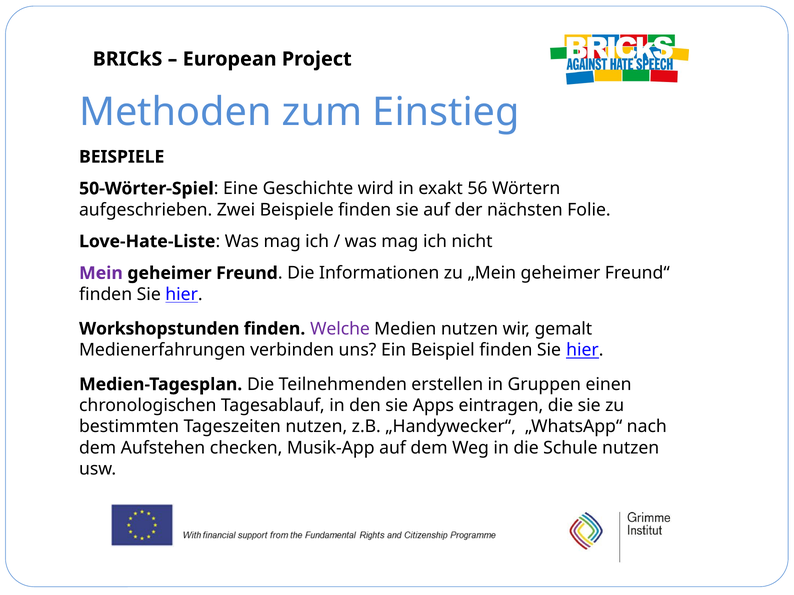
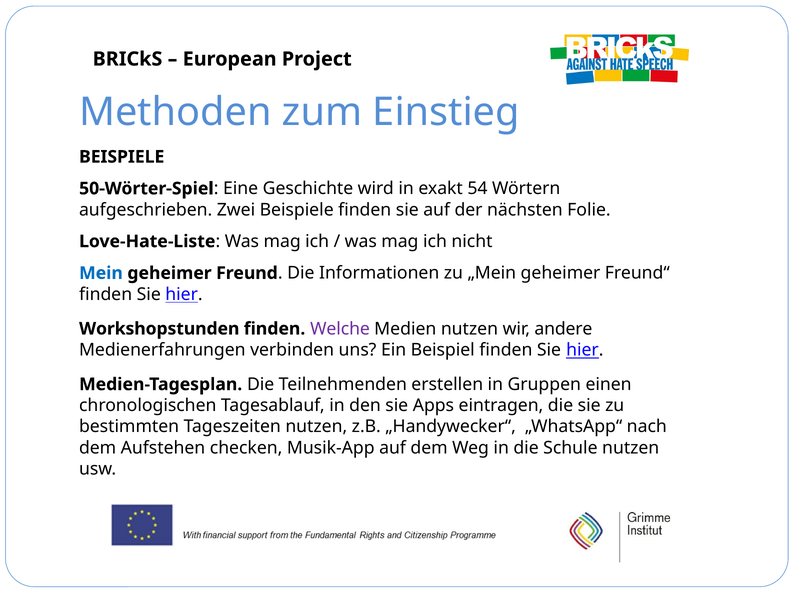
56: 56 -> 54 (477, 189)
Mein colour: purple -> blue (101, 273)
gemalt: gemalt -> andere (563, 329)
